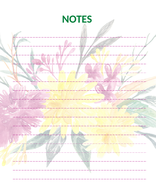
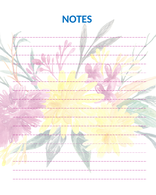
NOTES colour: green -> blue (77, 19)
